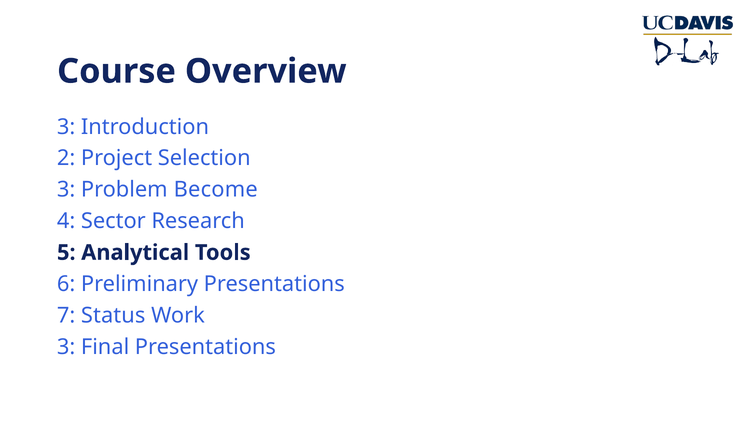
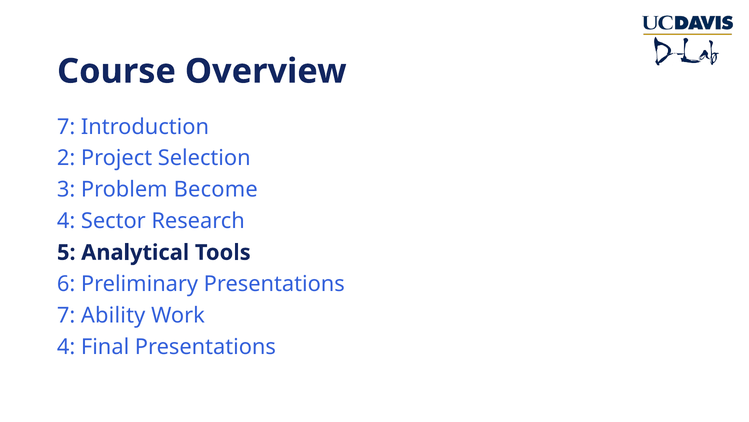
3: 3 -> 7 (66, 127)
Status: Status -> Ability (113, 315)
3: 3 -> 4 (66, 346)
